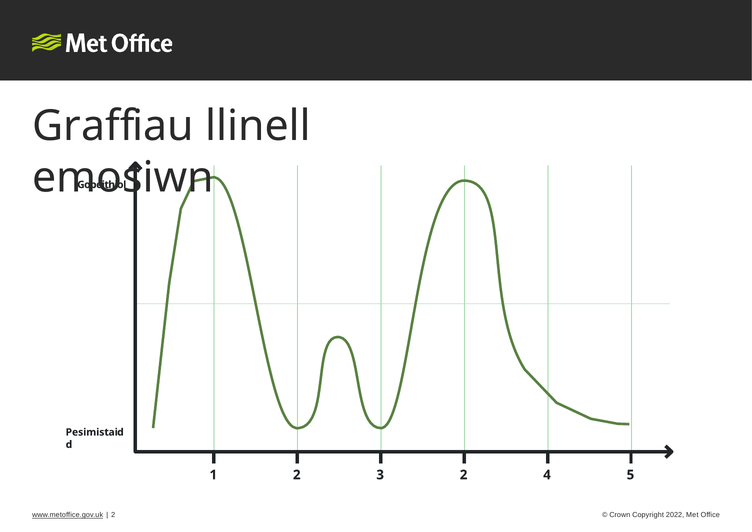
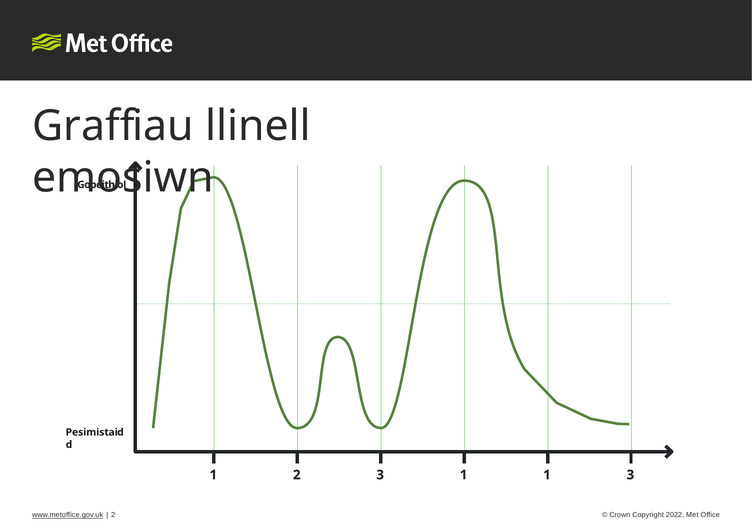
1 2: 2 -> 1 (464, 475)
2 4: 4 -> 1 (547, 475)
3 5: 5 -> 3 (630, 475)
